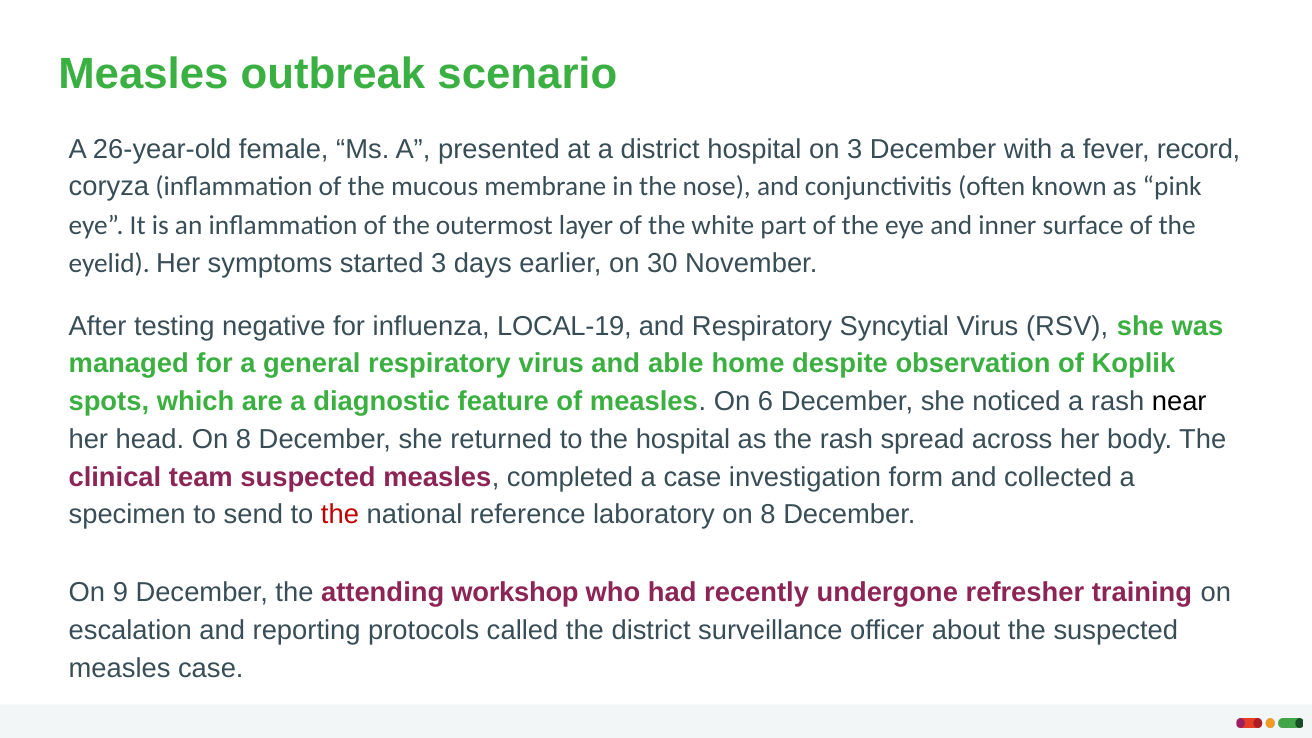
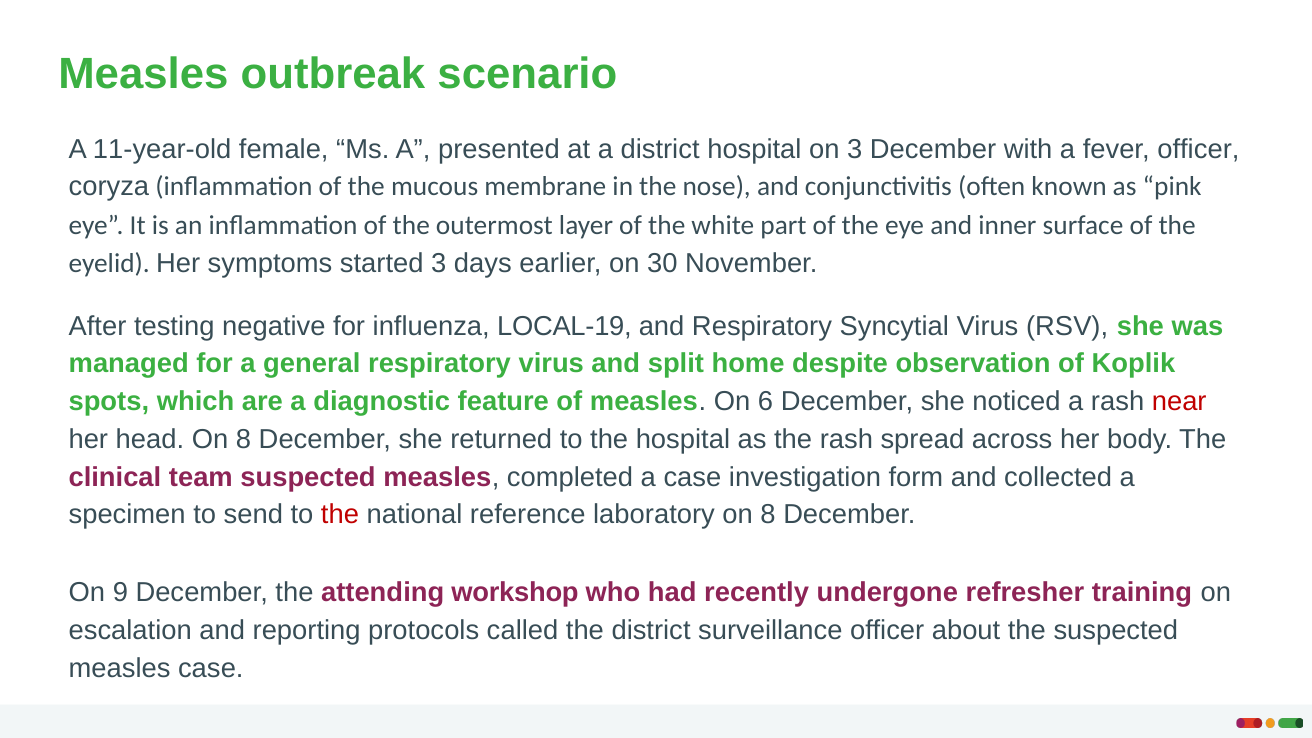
26-year-old: 26-year-old -> 11-year-old (162, 149)
fever record: record -> officer (1198, 149)
able: able -> split (676, 364)
near colour: black -> red (1179, 402)
